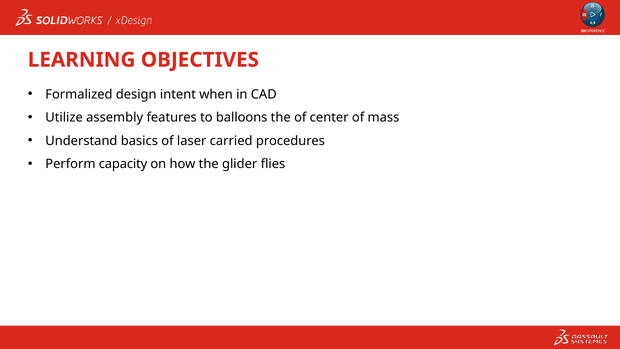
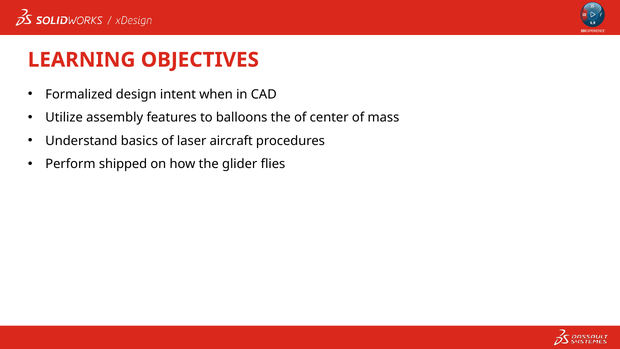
carried: carried -> aircraft (231, 141)
capacity: capacity -> shipped (123, 164)
